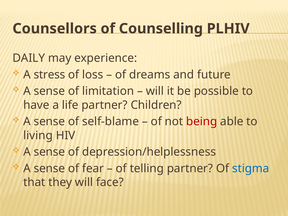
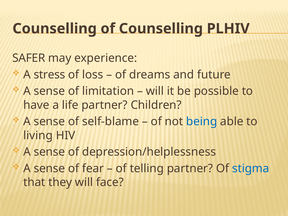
Counsellors: Counsellors -> Counselling (55, 29)
DAILY: DAILY -> SAFER (29, 58)
being colour: red -> blue (202, 122)
